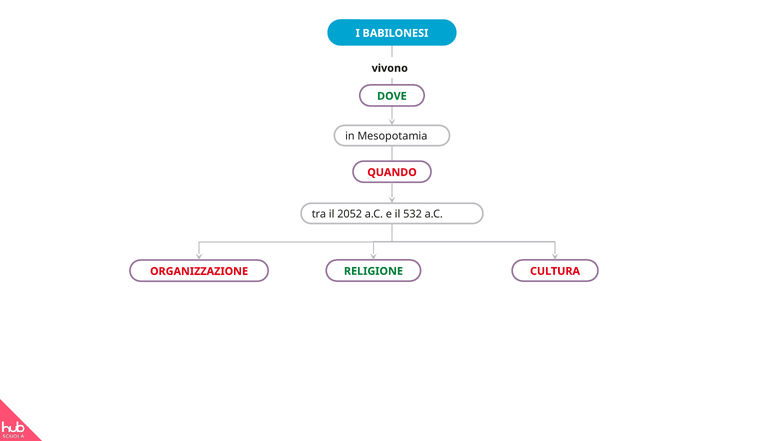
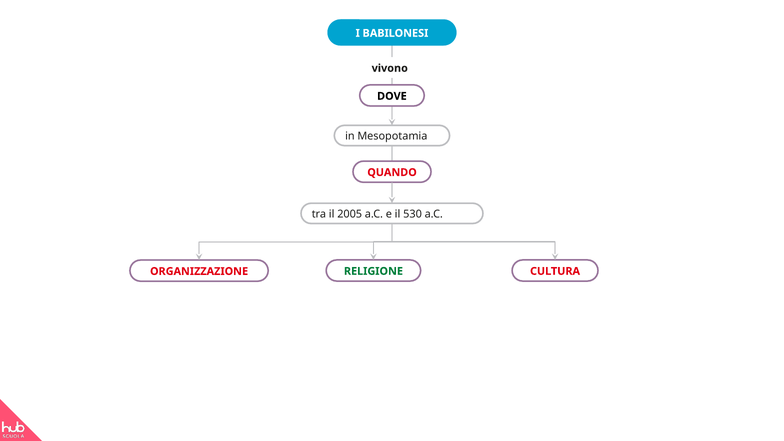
DOVE colour: green -> black (392, 96)
2052: 2052 -> 2005 (350, 214)
532: 532 -> 530 (413, 214)
